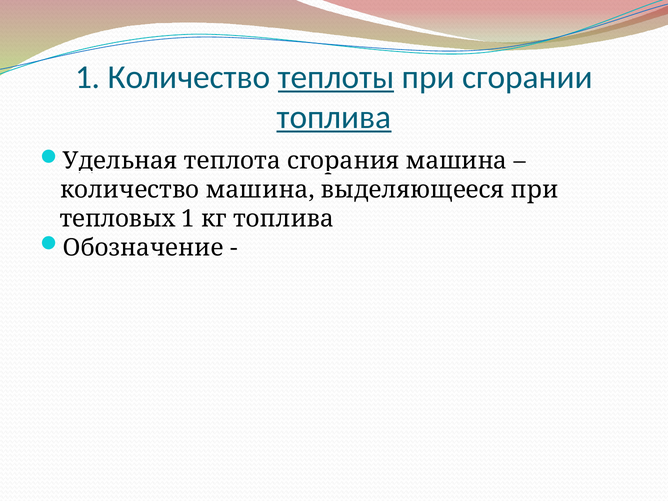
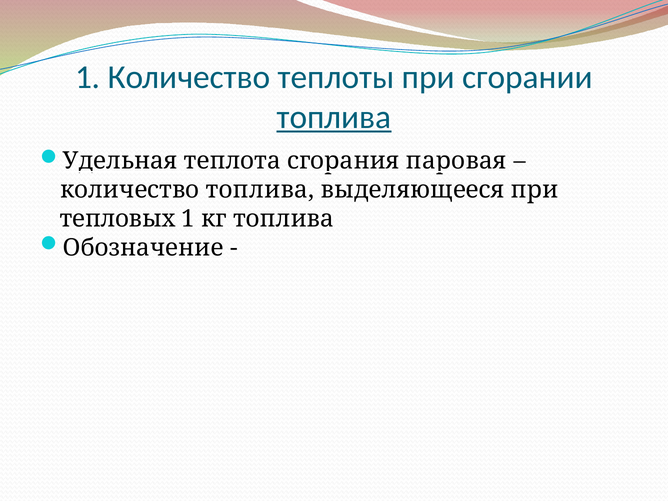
теплоты underline: present -> none (336, 77)
сгорания машина: машина -> паровая (456, 161)
количество машина: машина -> топлива (260, 190)
